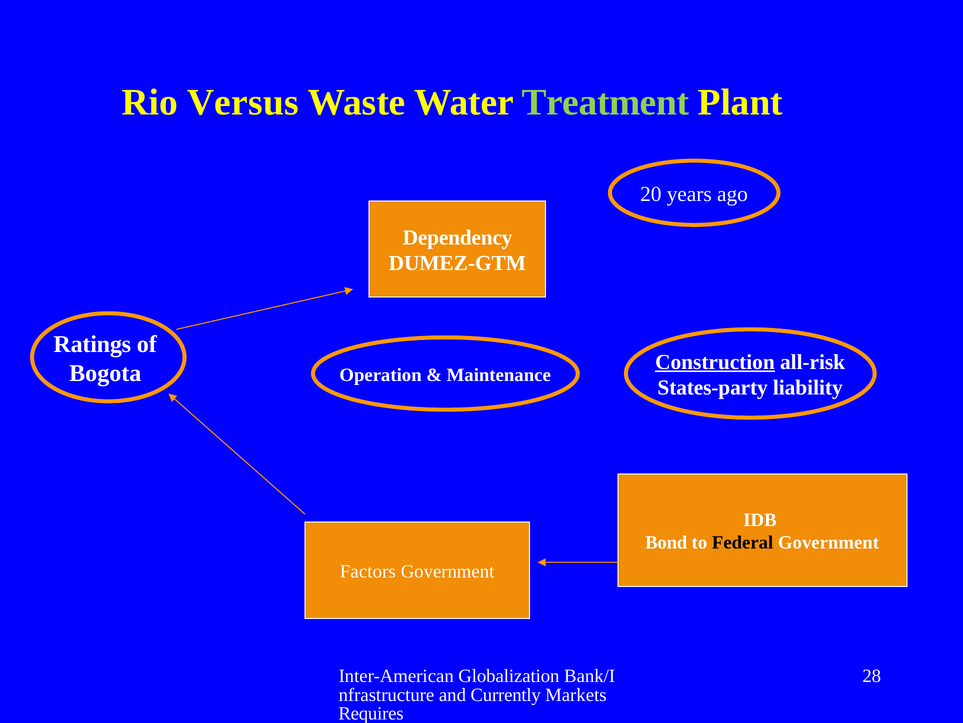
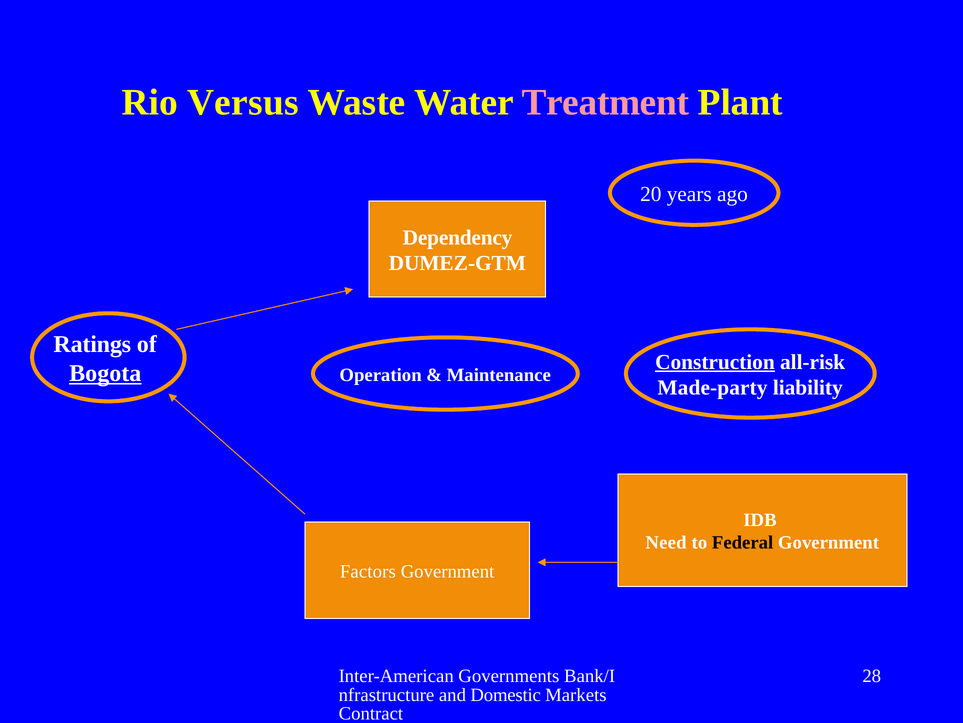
Treatment colour: light green -> pink (605, 102)
Bogota underline: none -> present (105, 373)
States-party: States-party -> Made-party (713, 387)
Bond: Bond -> Need (666, 542)
Globalization: Globalization -> Governments (509, 675)
Currently: Currently -> Domestic (506, 694)
Requires: Requires -> Contract (371, 713)
